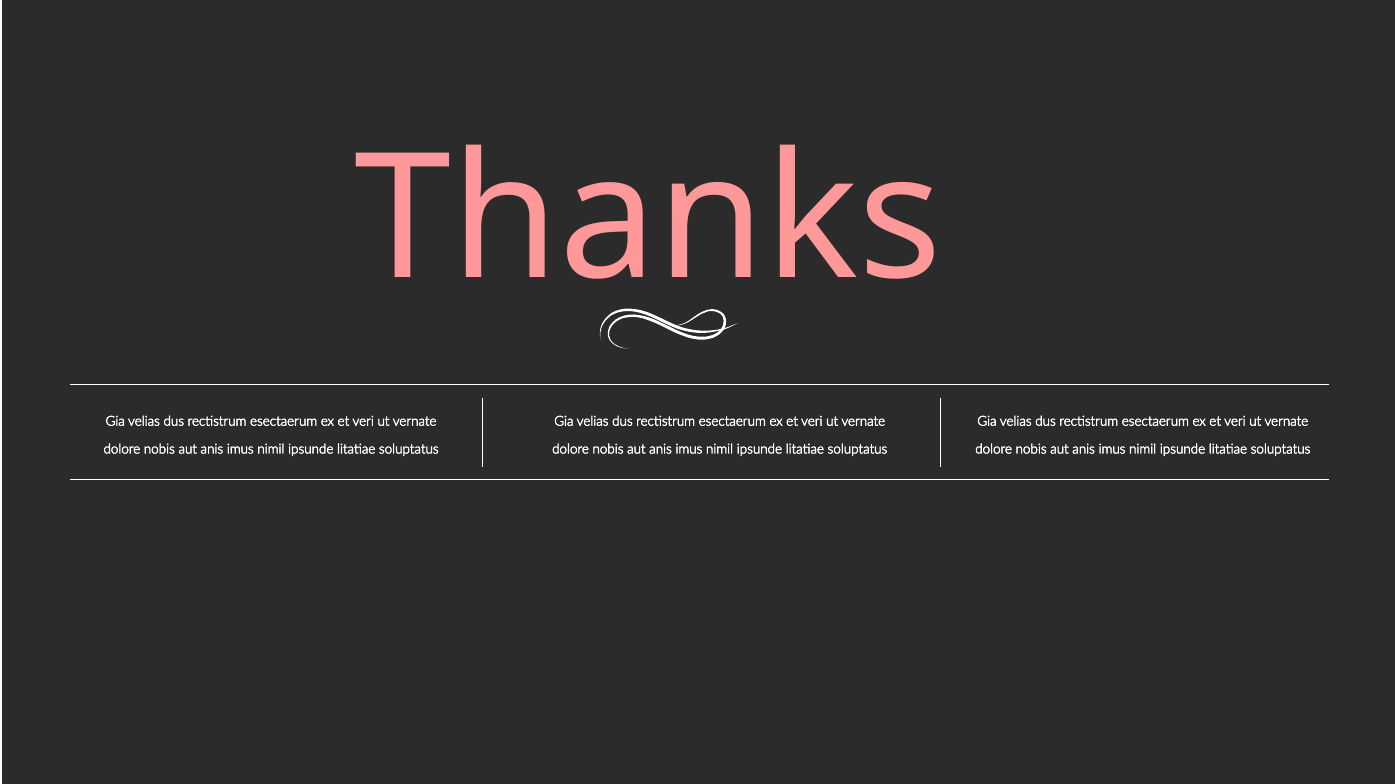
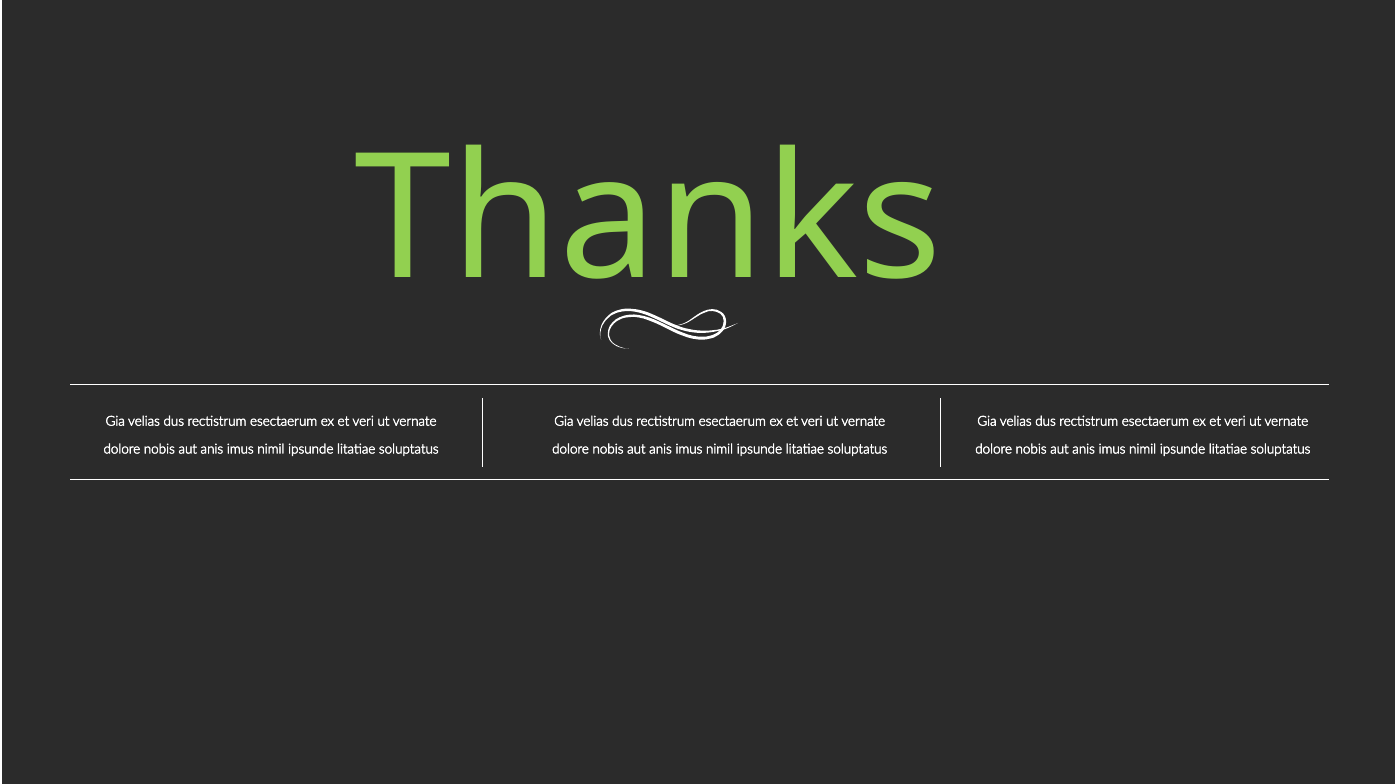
Thanks colour: pink -> light green (648, 221)
